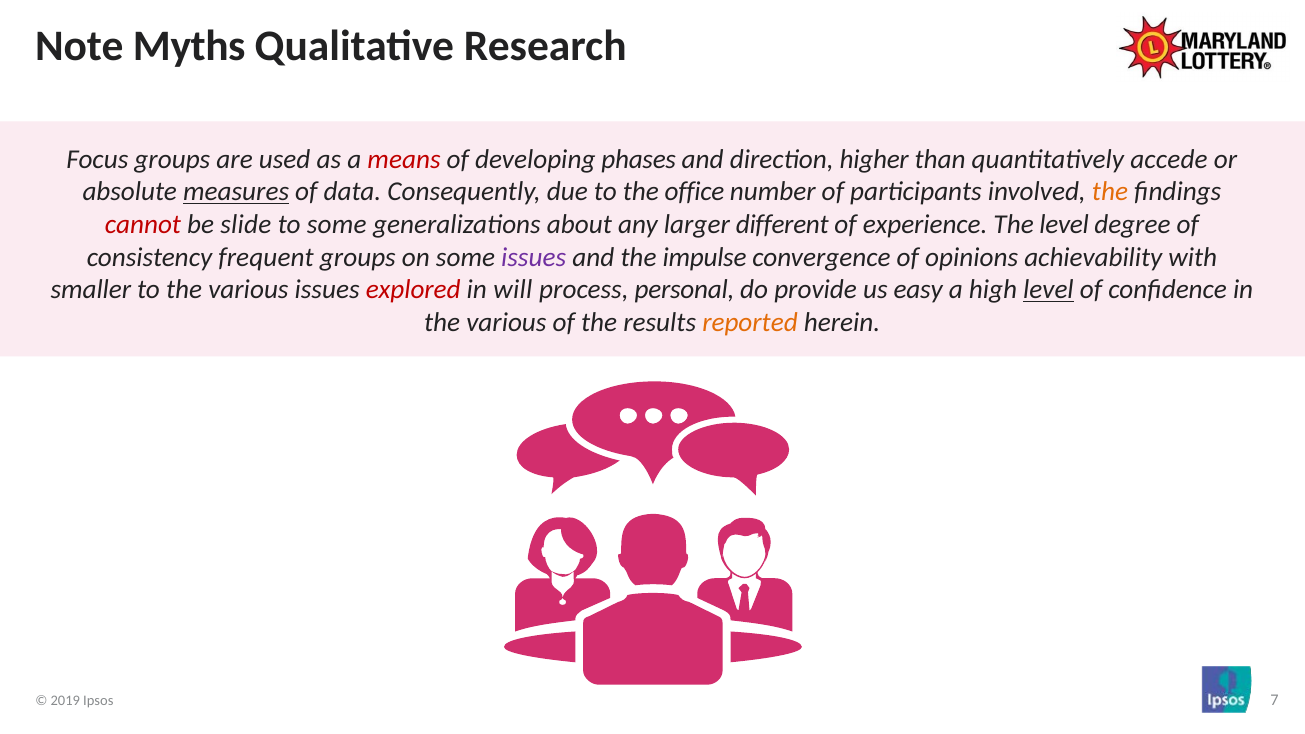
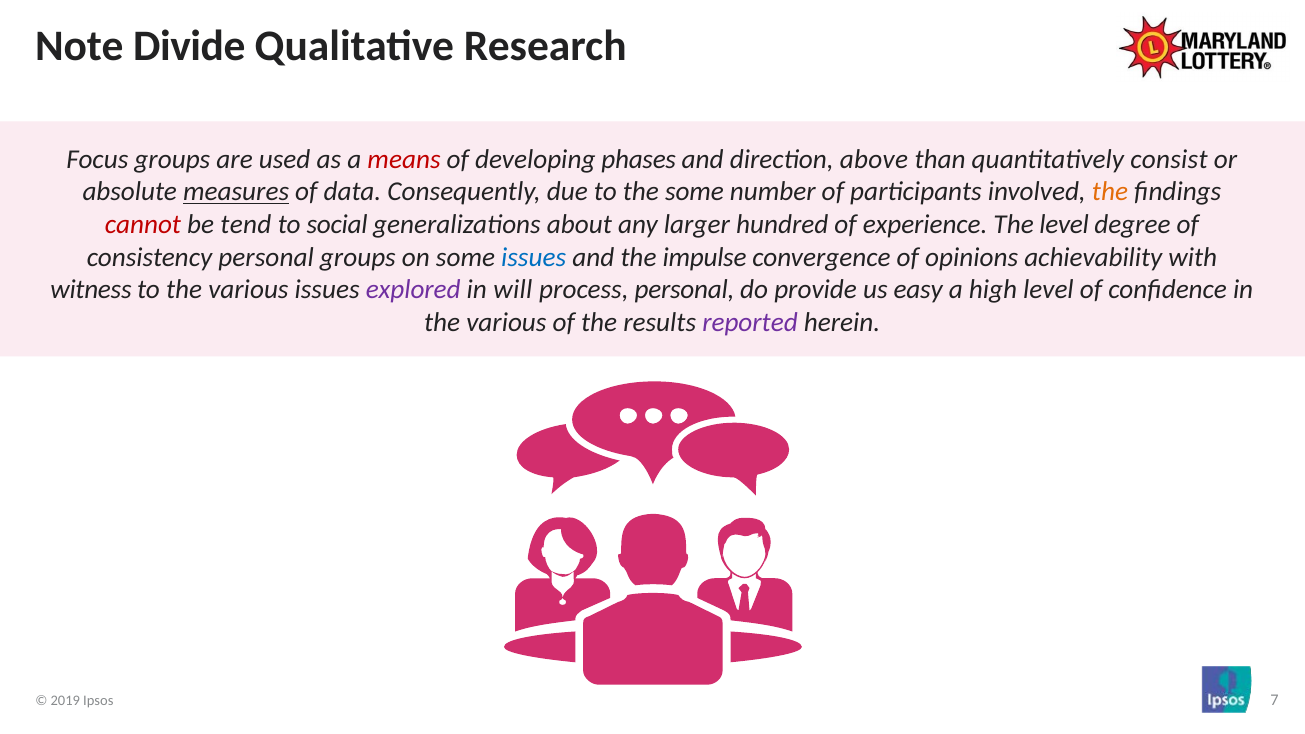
Myths: Myths -> Divide (189, 46)
higher: higher -> above (874, 159)
accede: accede -> consist (1169, 159)
the office: office -> some (694, 192)
slide: slide -> tend (246, 224)
to some: some -> social (337, 224)
different: different -> hundred (782, 224)
consistency frequent: frequent -> personal (266, 257)
issues colour: purple -> blue (534, 257)
smaller: smaller -> witness (91, 290)
explored colour: red -> purple (413, 290)
level underline: present -> none (1048, 290)
reported colour: orange -> purple (750, 322)
